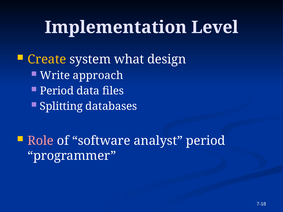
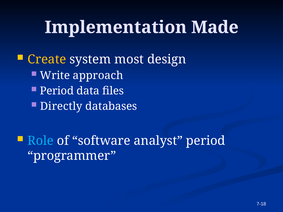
Level: Level -> Made (215, 27)
what: what -> most (129, 59)
Splitting: Splitting -> Directly (61, 106)
Role colour: pink -> light blue (41, 141)
